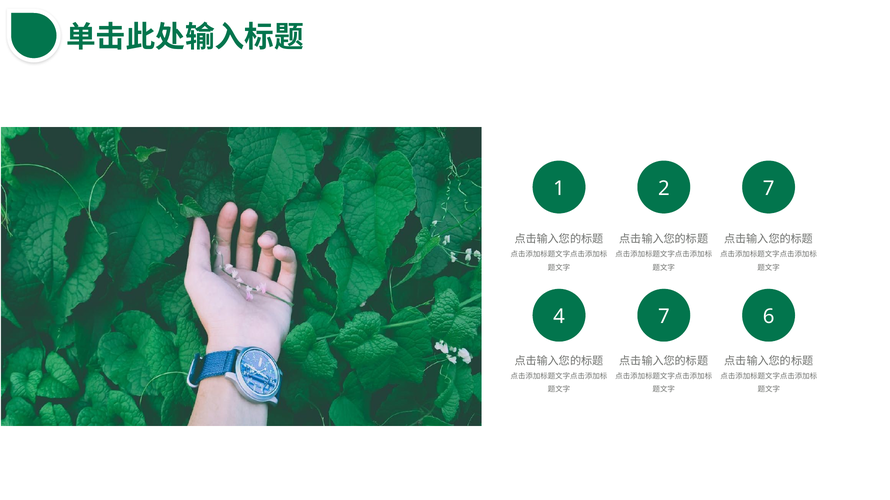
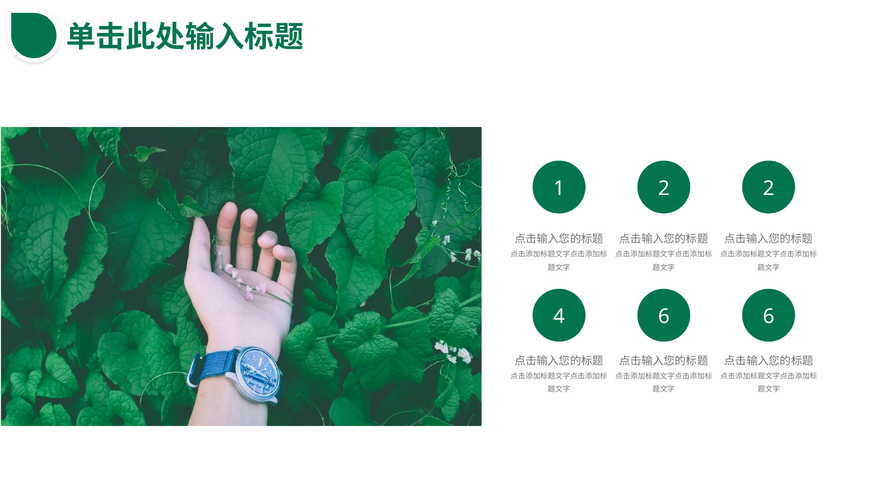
2 7: 7 -> 2 (769, 189)
4 7: 7 -> 6 (664, 317)
